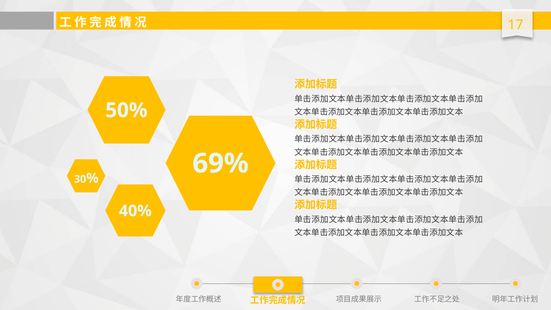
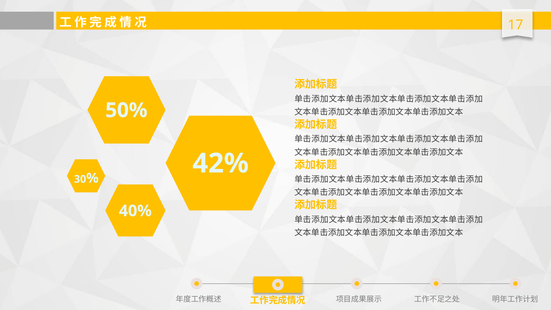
69%: 69% -> 42% (221, 163)
